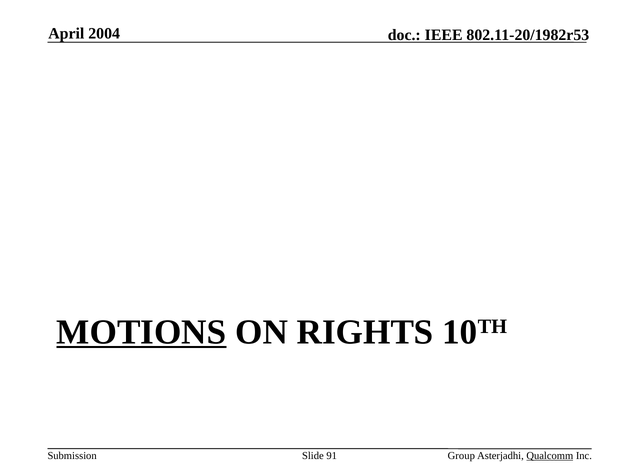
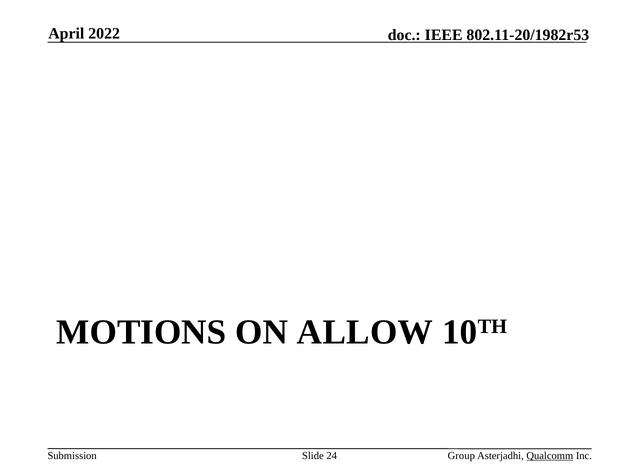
2004: 2004 -> 2022 (104, 34)
MOTIONS underline: present -> none (141, 332)
RIGHTS: RIGHTS -> ALLOW (365, 332)
91: 91 -> 24 (332, 456)
